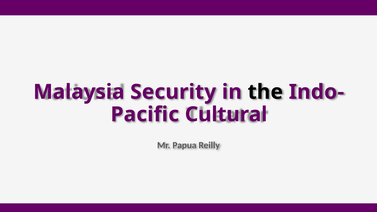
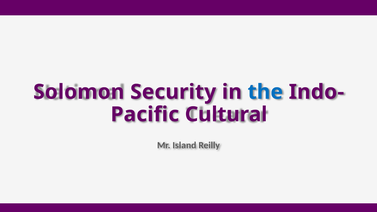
Malaysia: Malaysia -> Solomon (79, 92)
the colour: black -> blue (265, 92)
Papua: Papua -> Island (184, 145)
